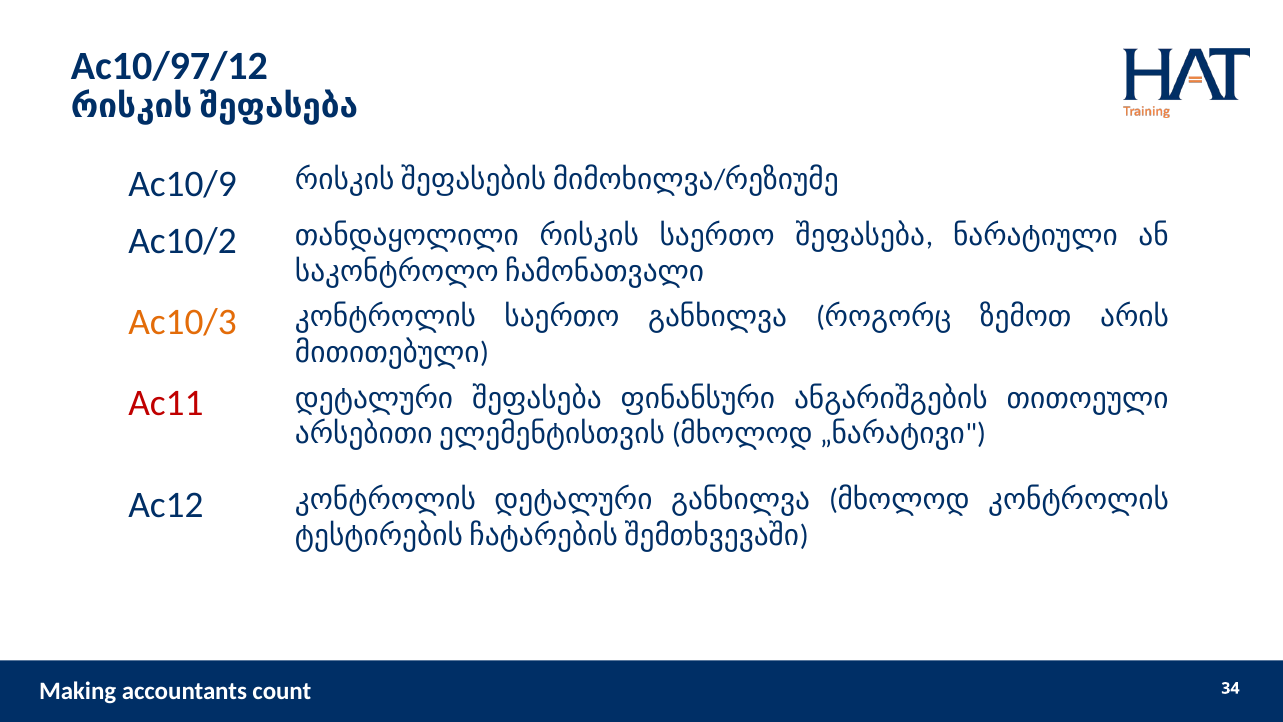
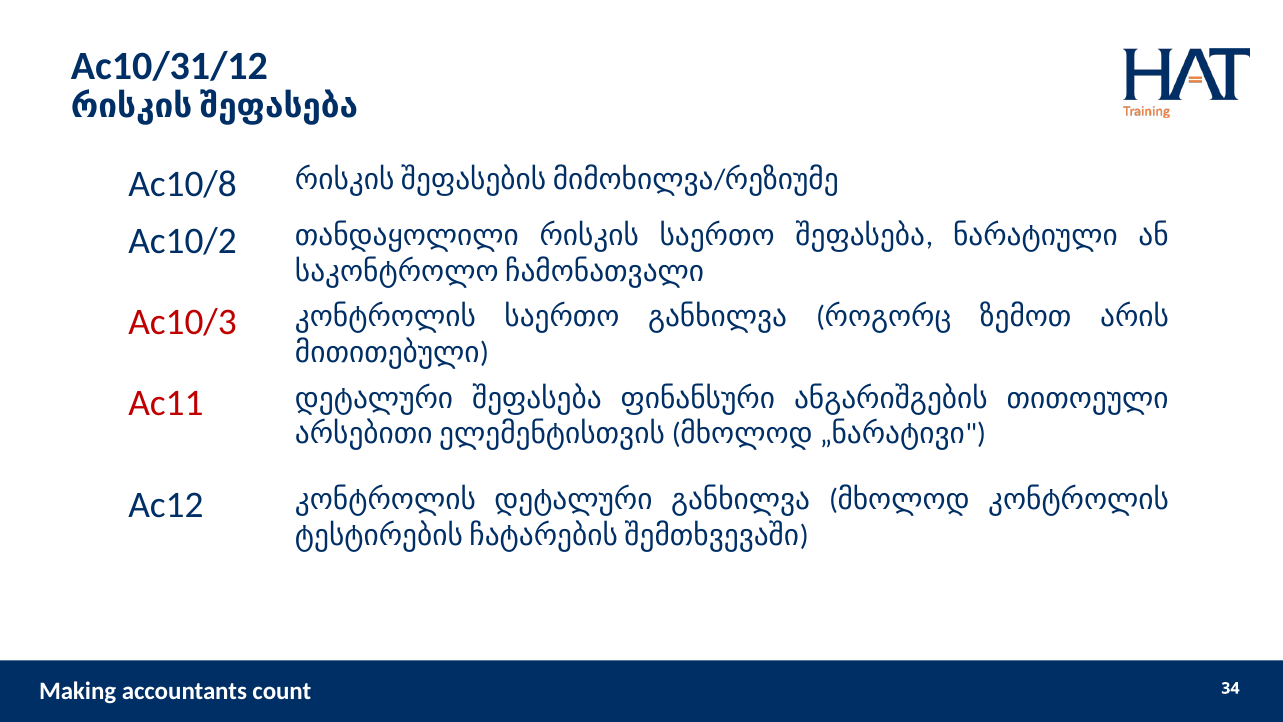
Ac10/97/12: Ac10/97/12 -> Ac10/31/12 (169, 66)
Ac10/9: Ac10/9 -> Ac10/8 (183, 184)
Ac10/3 colour: orange -> red (183, 322)
